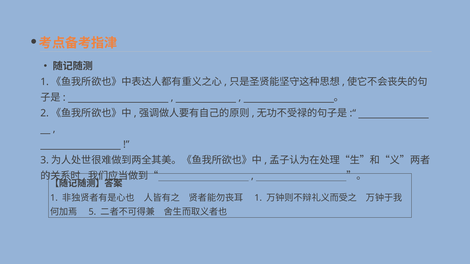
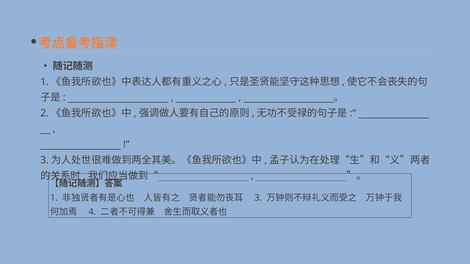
1: 1 -> 3 (258, 197)
5: 5 -> 4 (92, 211)
